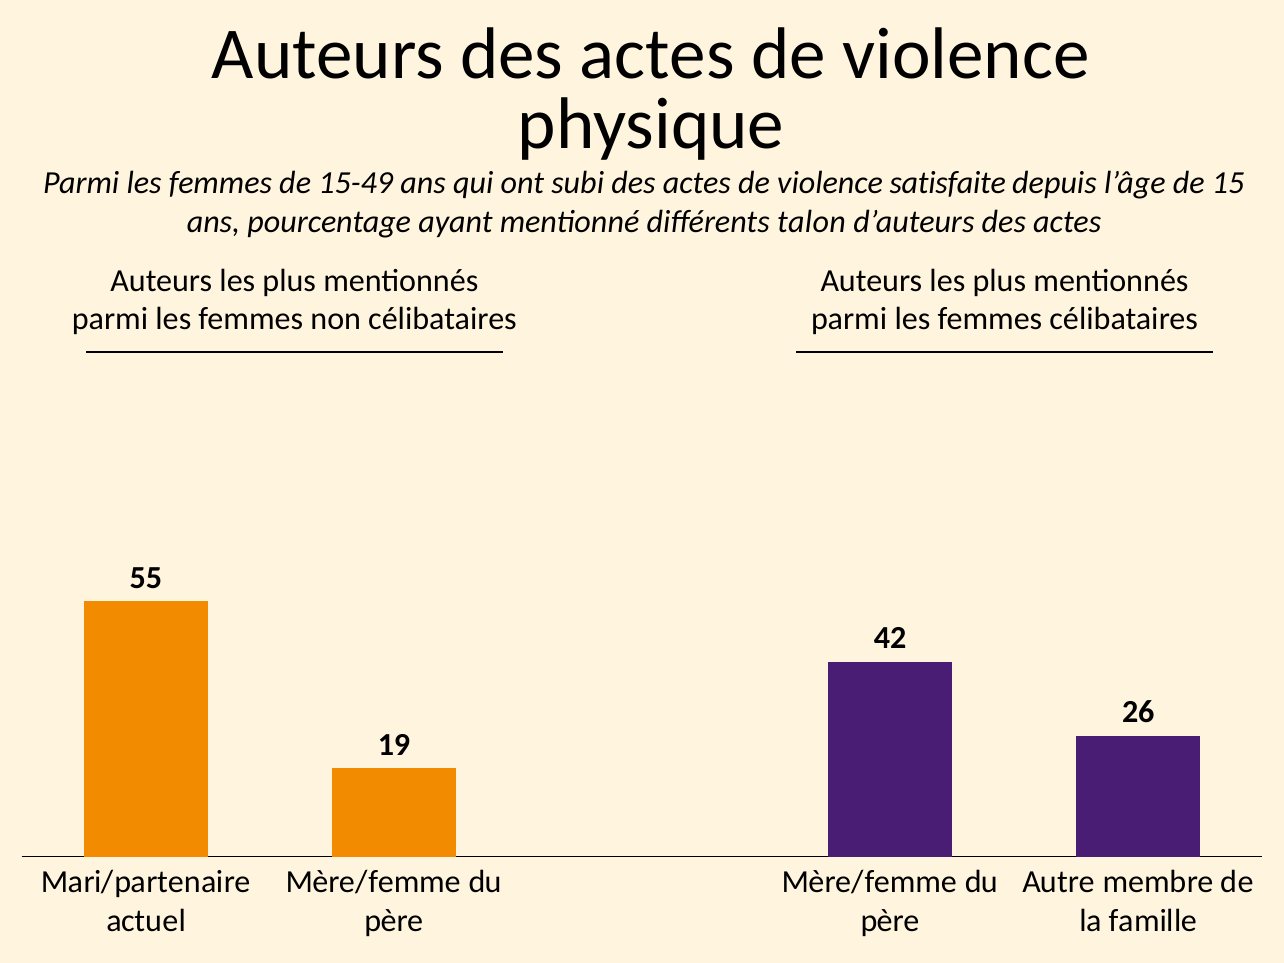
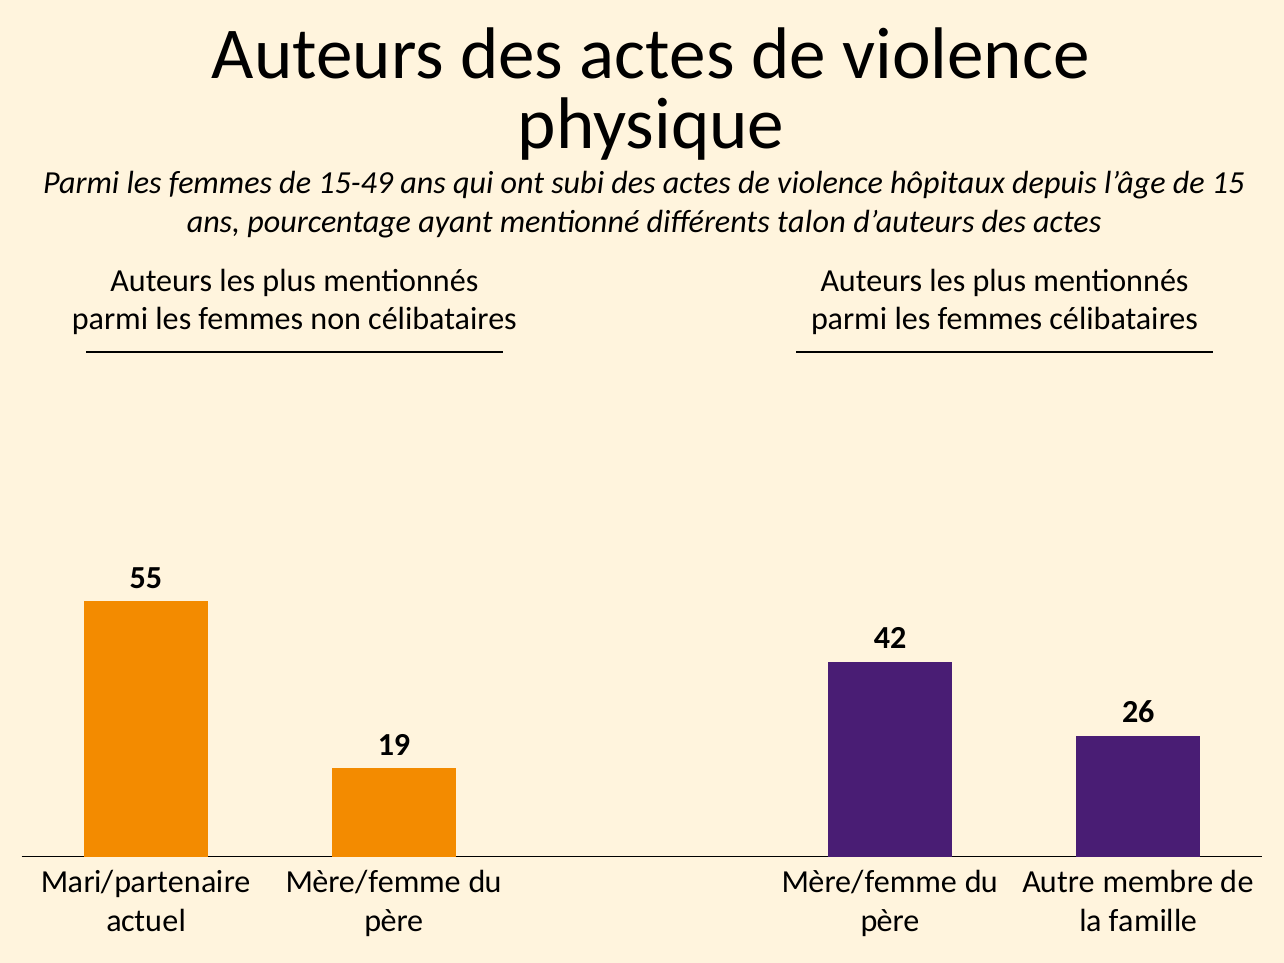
satisfaite: satisfaite -> hôpitaux (948, 183)
